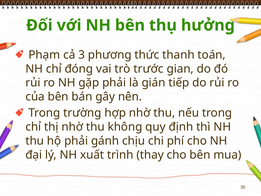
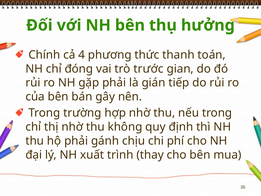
Phạm: Phạm -> Chính (44, 55)
3: 3 -> 4 (82, 55)
